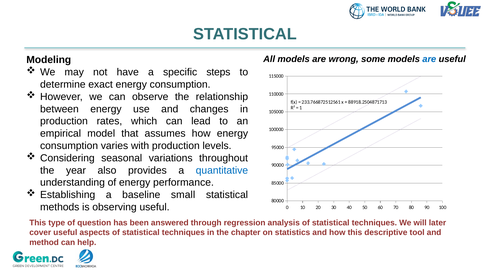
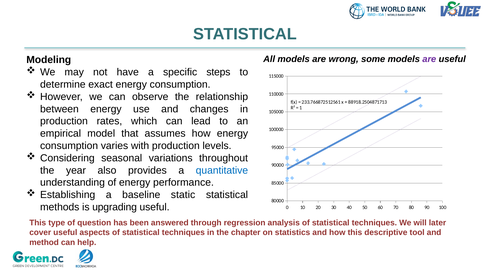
are colour: blue -> purple (429, 59)
small: small -> static (183, 195)
observing: observing -> upgrading (115, 207)
